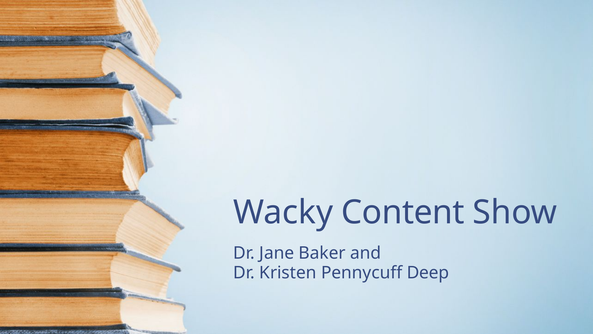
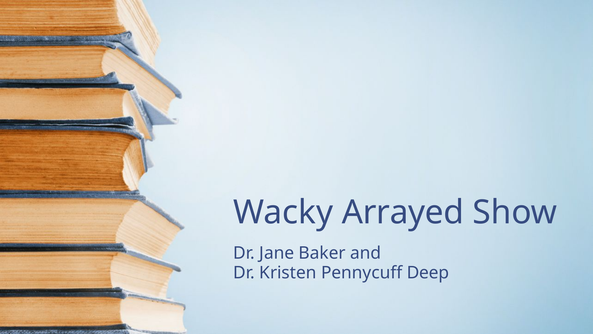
Content: Content -> Arrayed (403, 212)
